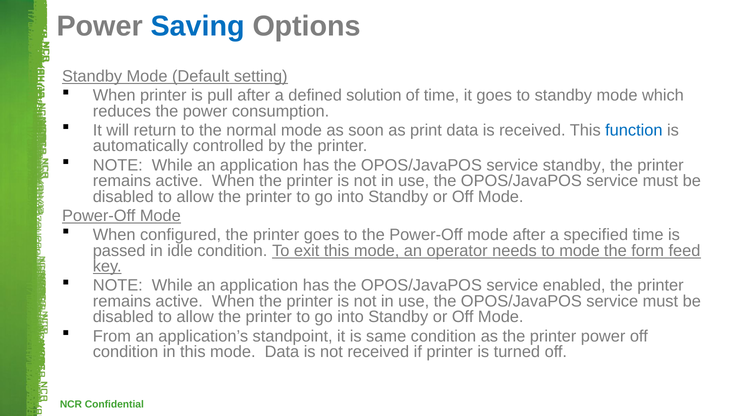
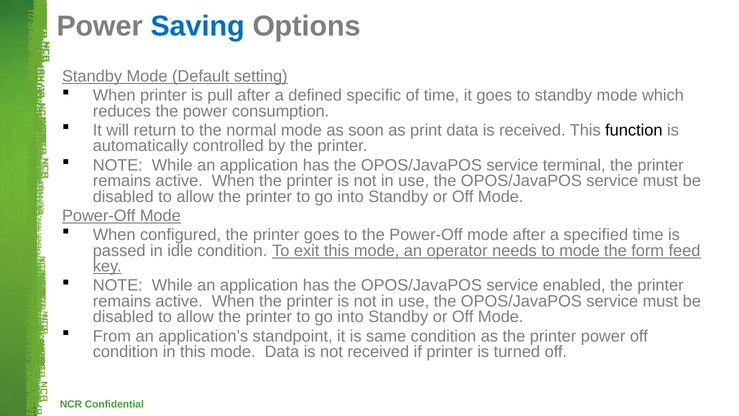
solution: solution -> specific (374, 95)
function colour: blue -> black (634, 130)
service standby: standby -> terminal (574, 165)
